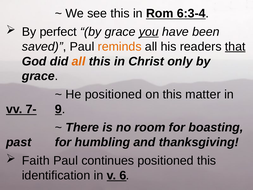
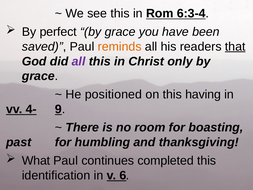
you underline: present -> none (149, 32)
all colour: orange -> purple (79, 61)
matter: matter -> having (203, 94)
7-: 7- -> 4- (31, 109)
Faith: Faith -> What (36, 160)
continues positioned: positioned -> completed (166, 160)
